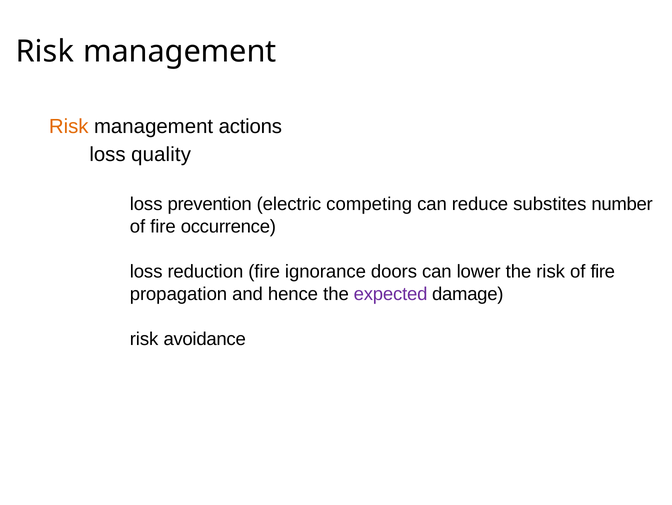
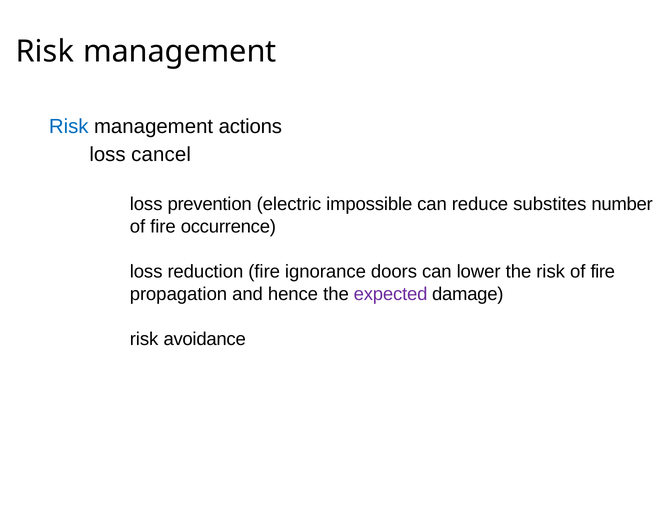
Risk colour: orange -> blue (69, 127)
quality: quality -> cancel (161, 154)
competing: competing -> impossible (369, 204)
